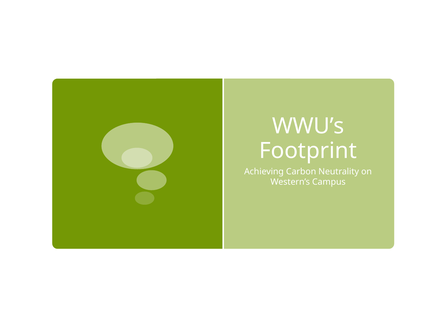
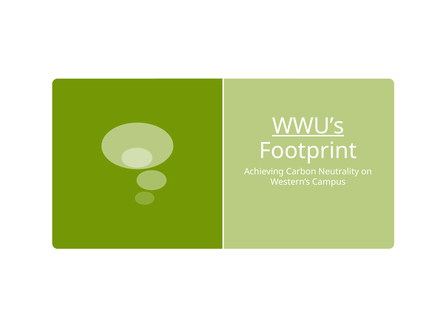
WWU’s underline: none -> present (308, 126)
